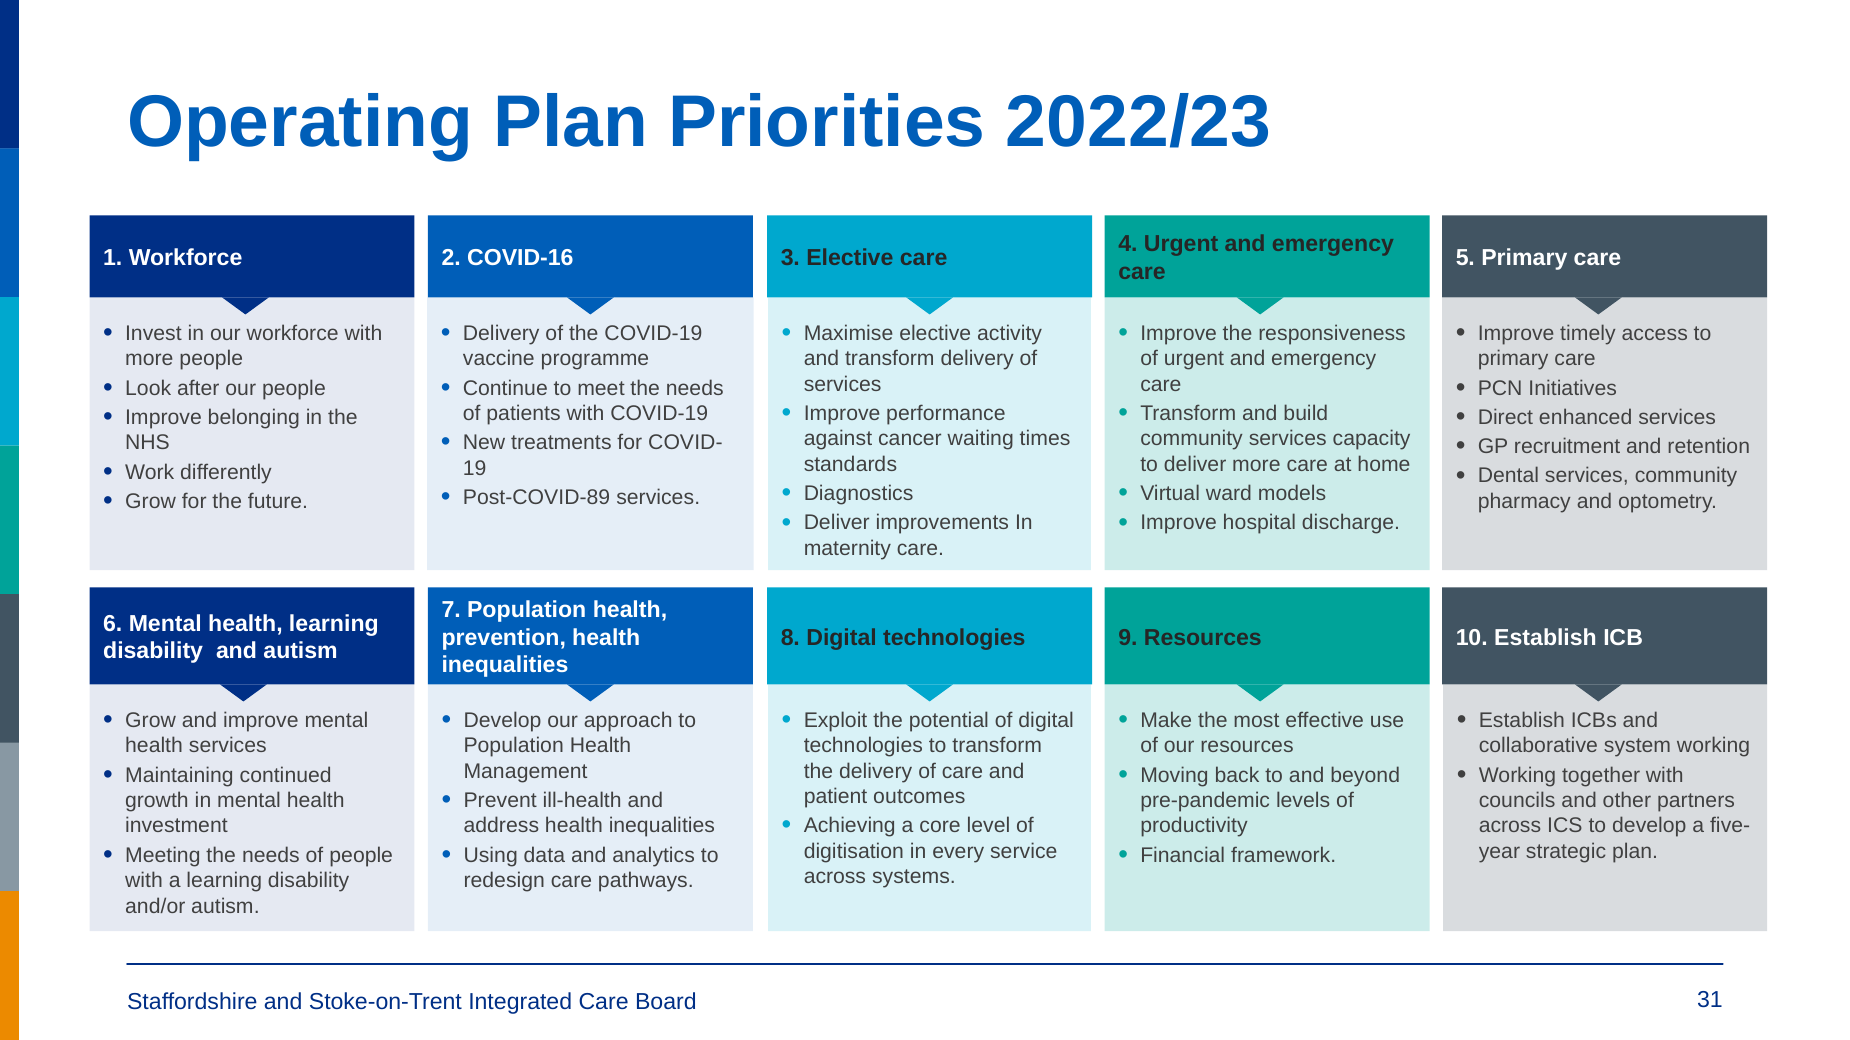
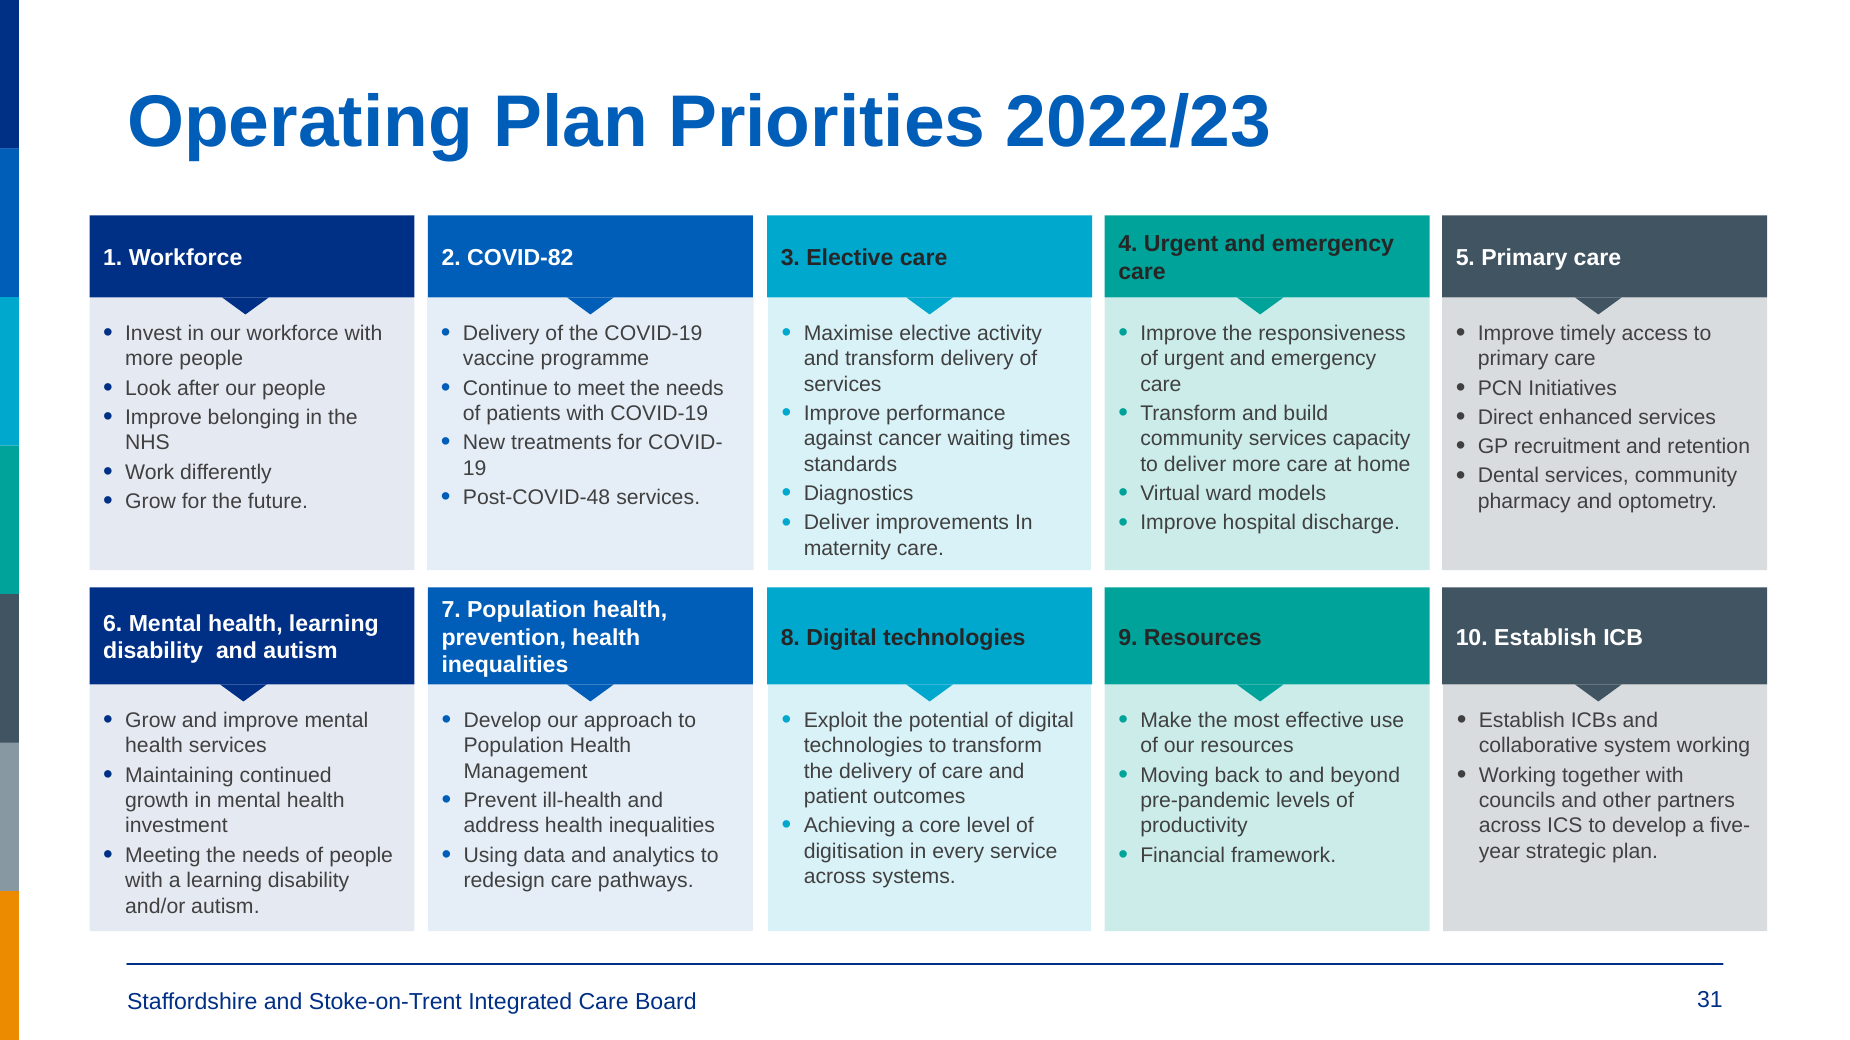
COVID-16: COVID-16 -> COVID-82 (520, 258)
Post-COVID-89: Post-COVID-89 -> Post-COVID-48 (537, 498)
